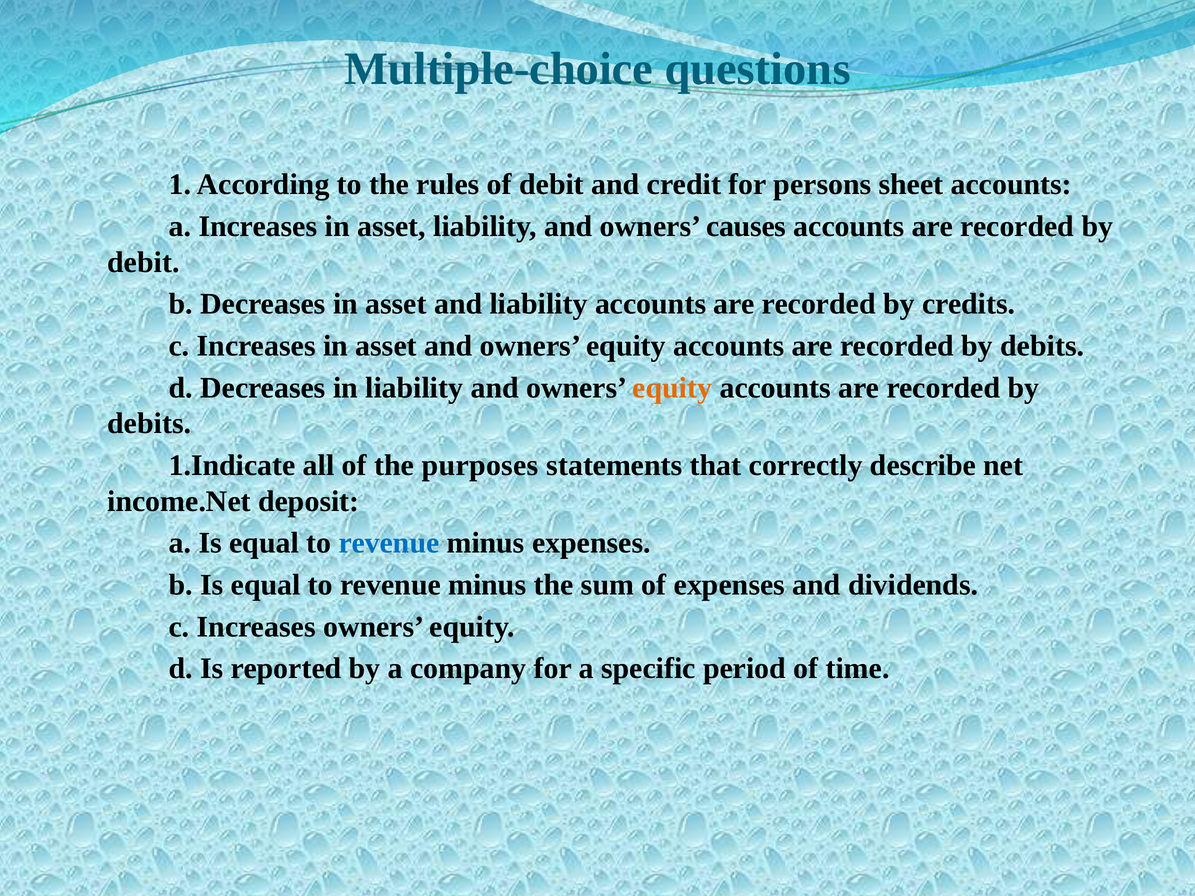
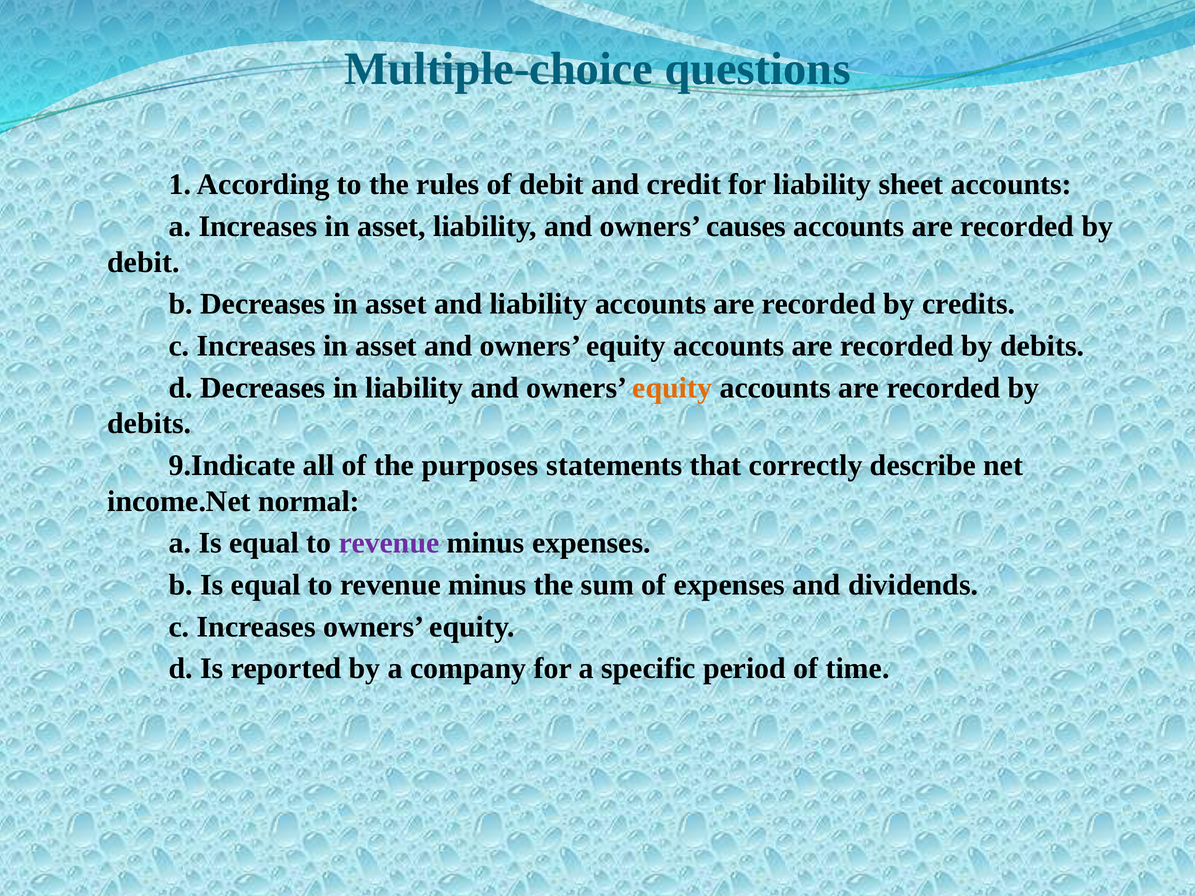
for persons: persons -> liability (822, 185)
1.Indicate: 1.Indicate -> 9.Indicate (232, 466)
deposit: deposit -> normal (309, 501)
revenue colour: blue -> purple (389, 543)
